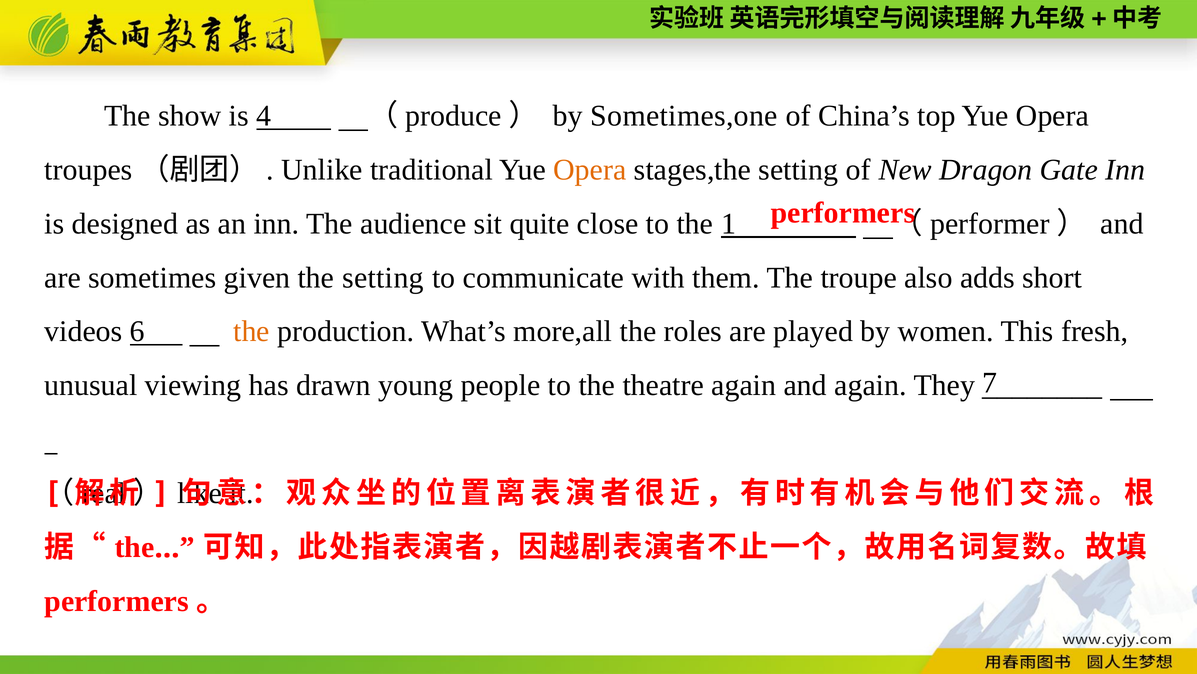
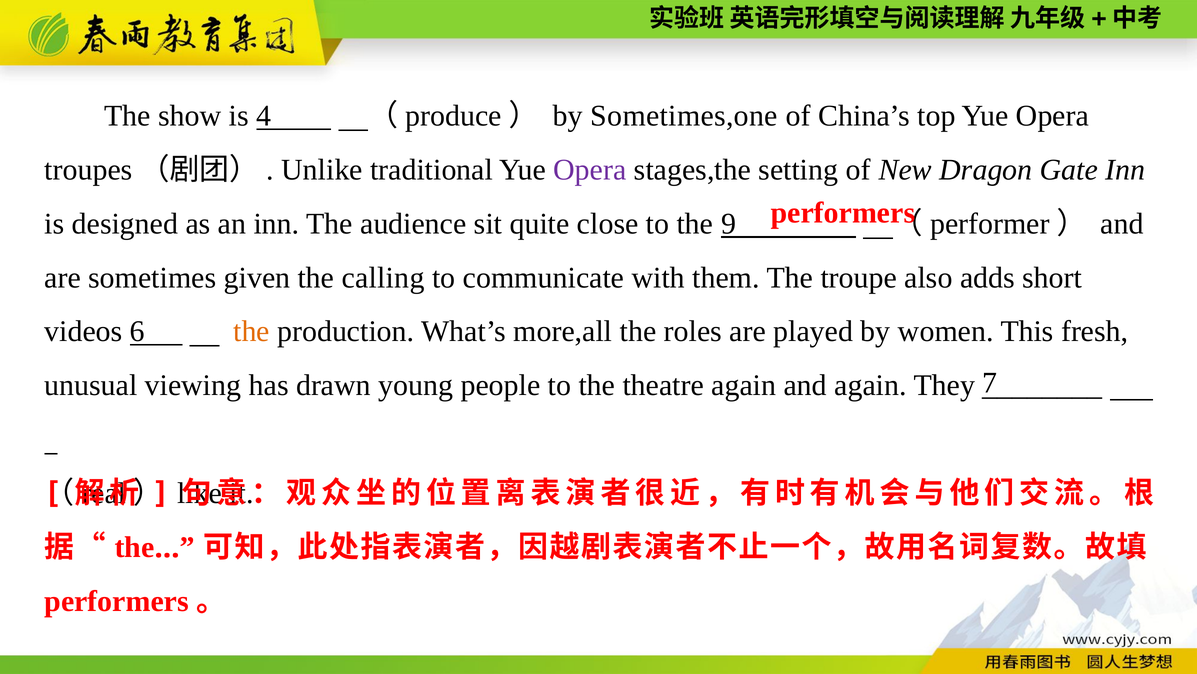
Opera colour: orange -> purple (590, 170)
1: 1 -> 9 (729, 224)
the setting: setting -> calling (383, 277)
